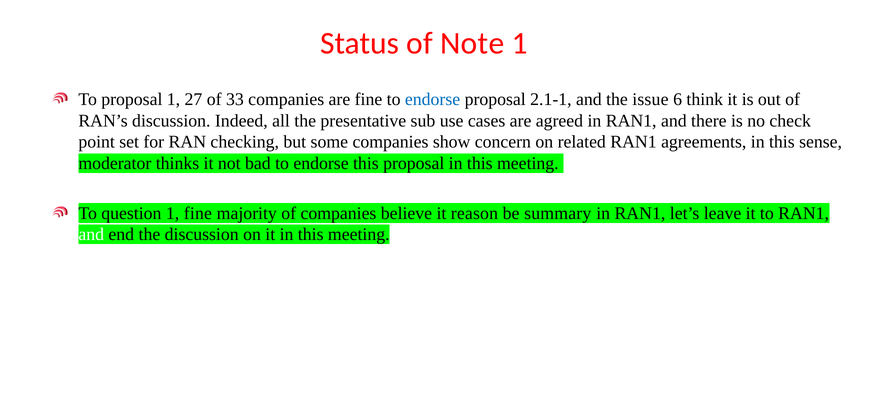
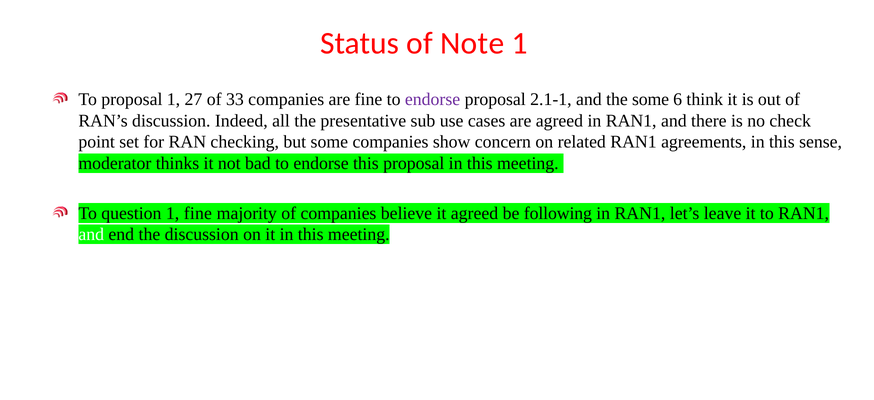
endorse colour: blue -> purple (433, 99)
the issue: issue -> some (651, 99)
it reason: reason -> agreed (475, 213)
summary: summary -> following (558, 213)
